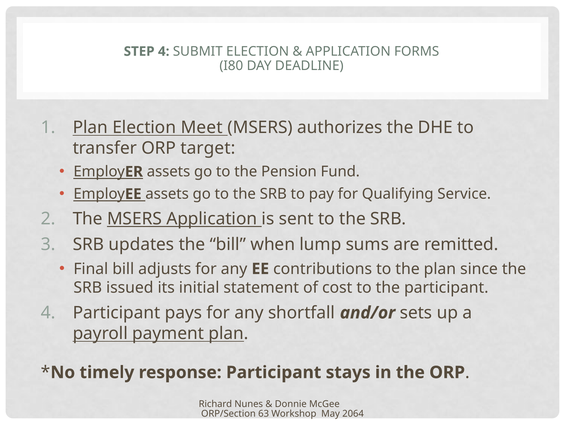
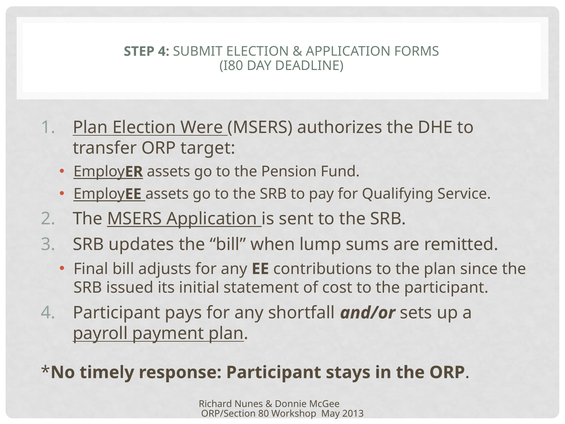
Meet: Meet -> Were (202, 127)
63: 63 -> 80 (264, 413)
2064: 2064 -> 2013 (353, 413)
